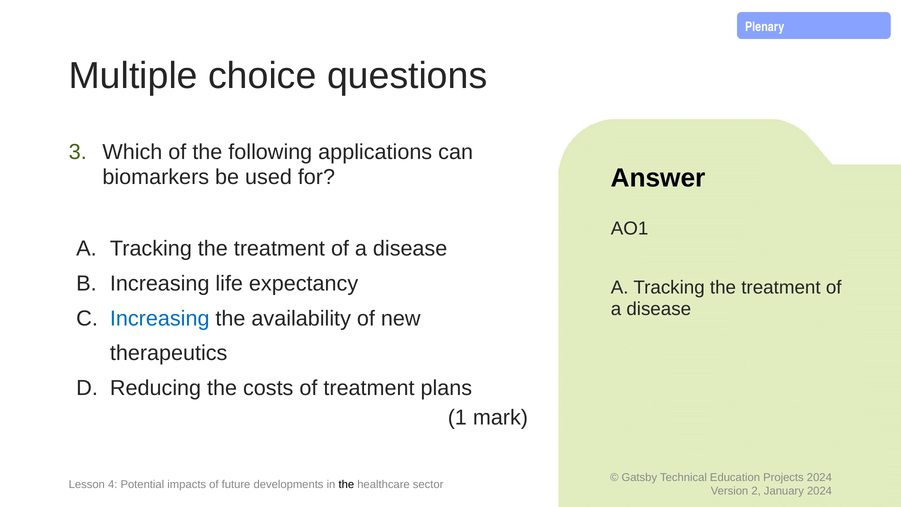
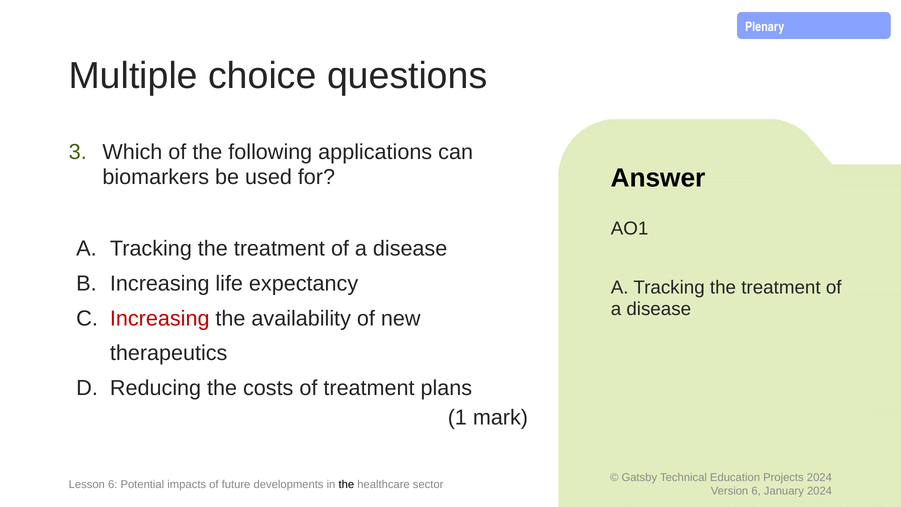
Increasing colour: blue -> red (160, 318)
Lesson 4: 4 -> 6 (113, 485)
2: 2 -> 6 (756, 491)
